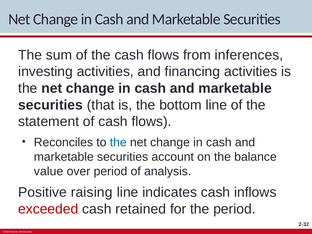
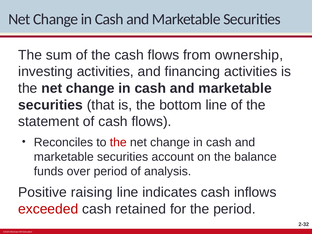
inferences: inferences -> ownership (249, 55)
the colour: blue -> red (118, 142)
value: value -> funds (49, 171)
